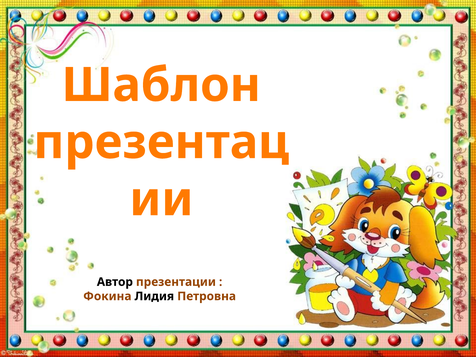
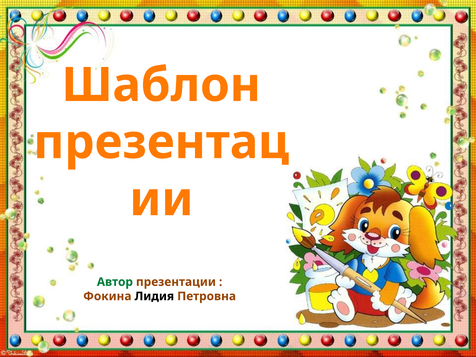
Автор colour: black -> green (115, 282)
